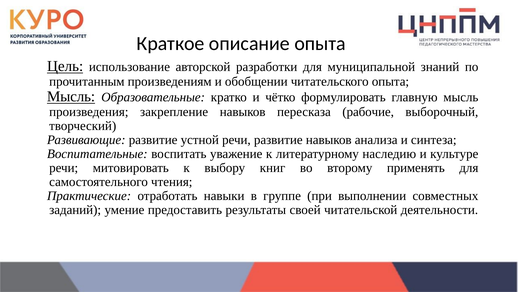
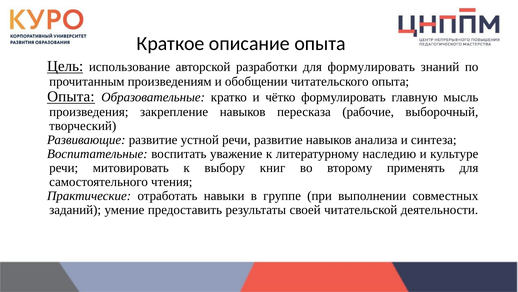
для муниципальной: муниципальной -> формулировать (371, 67)
Мысль: Мысль -> Опыта (71, 96)
